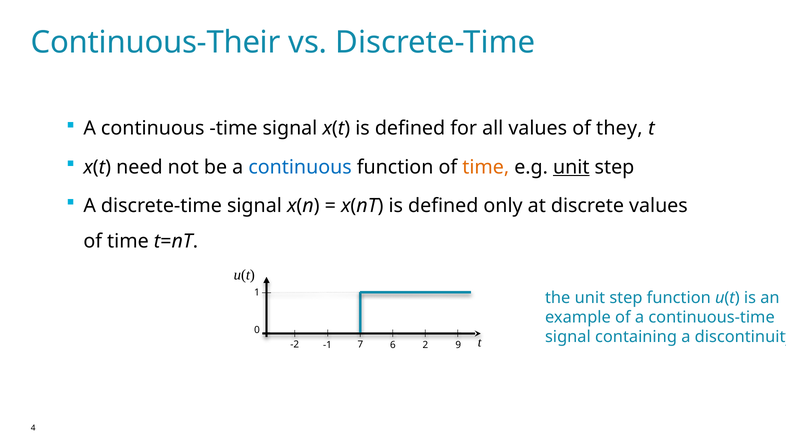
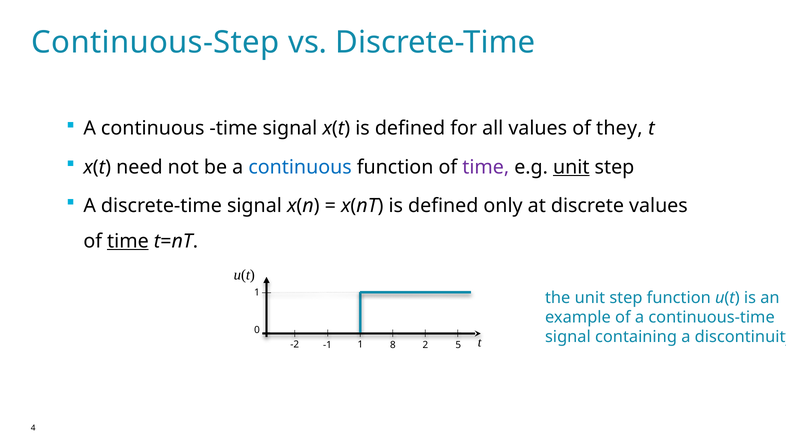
Continuous-Their: Continuous-Their -> Continuous-Step (155, 43)
time colour: orange -> purple (486, 167)
time underline: none -> present (128, 241)
6: 6 -> 8 (393, 345)
9: 9 -> 5 (458, 345)
-1 7: 7 -> 1 (360, 345)
